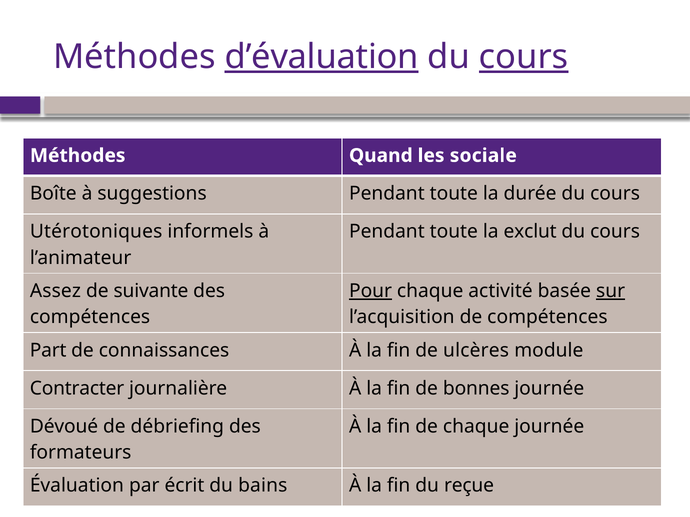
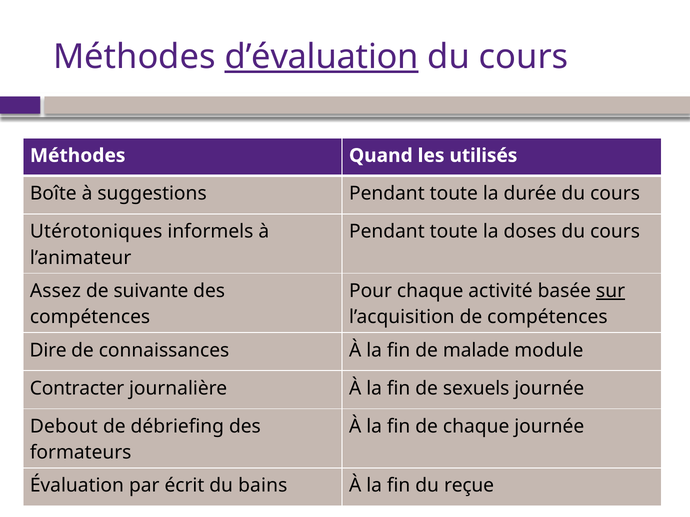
cours underline: present -> none (524, 57)
sociale: sociale -> utilisés (483, 156)
exclut: exclut -> doses (530, 232)
Pour underline: present -> none (371, 291)
Part: Part -> Dire (48, 351)
ulcères: ulcères -> malade (476, 351)
bonnes: bonnes -> sexuels (476, 389)
Dévoué: Dévoué -> Debout (64, 427)
